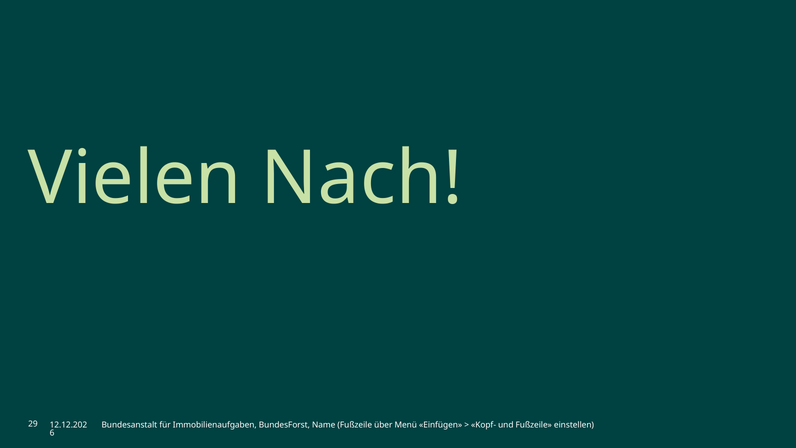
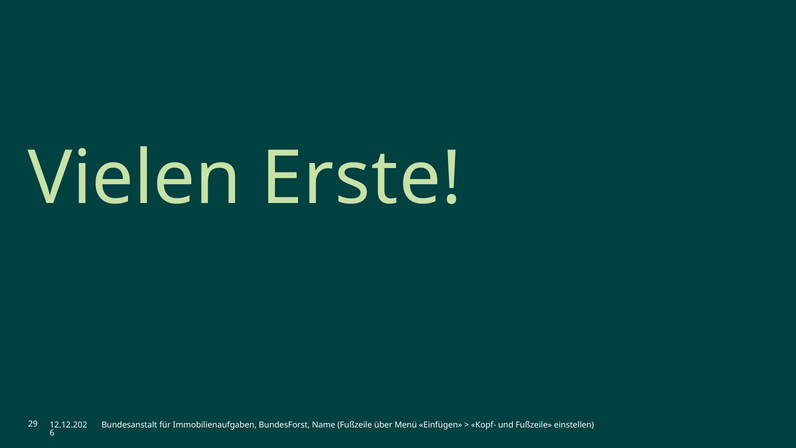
Nach: Nach -> Erste (362, 179)
